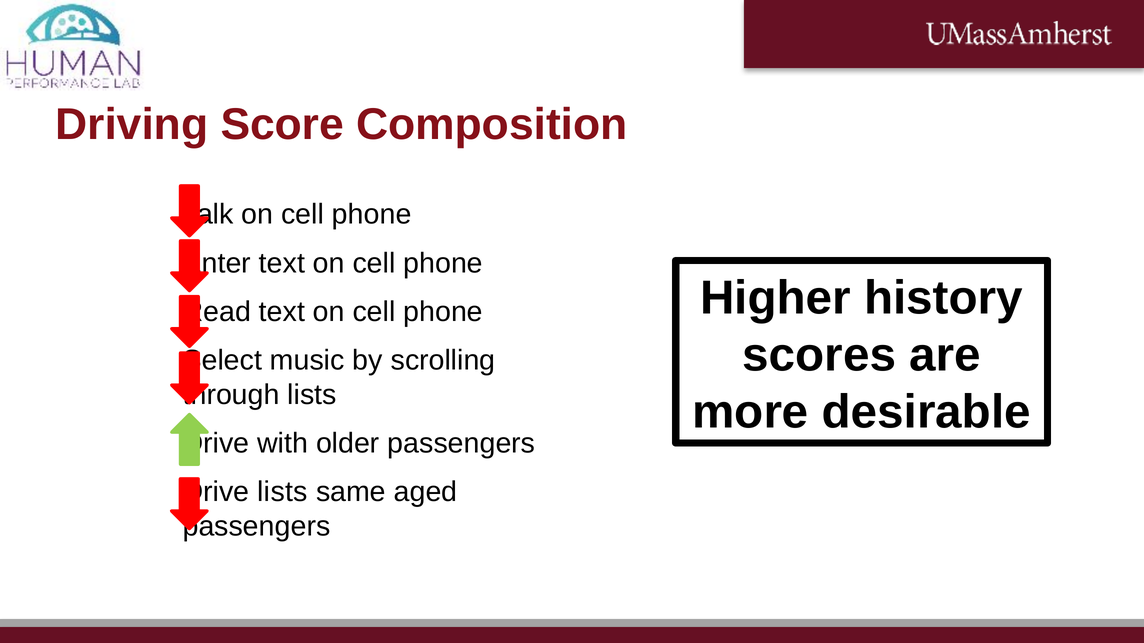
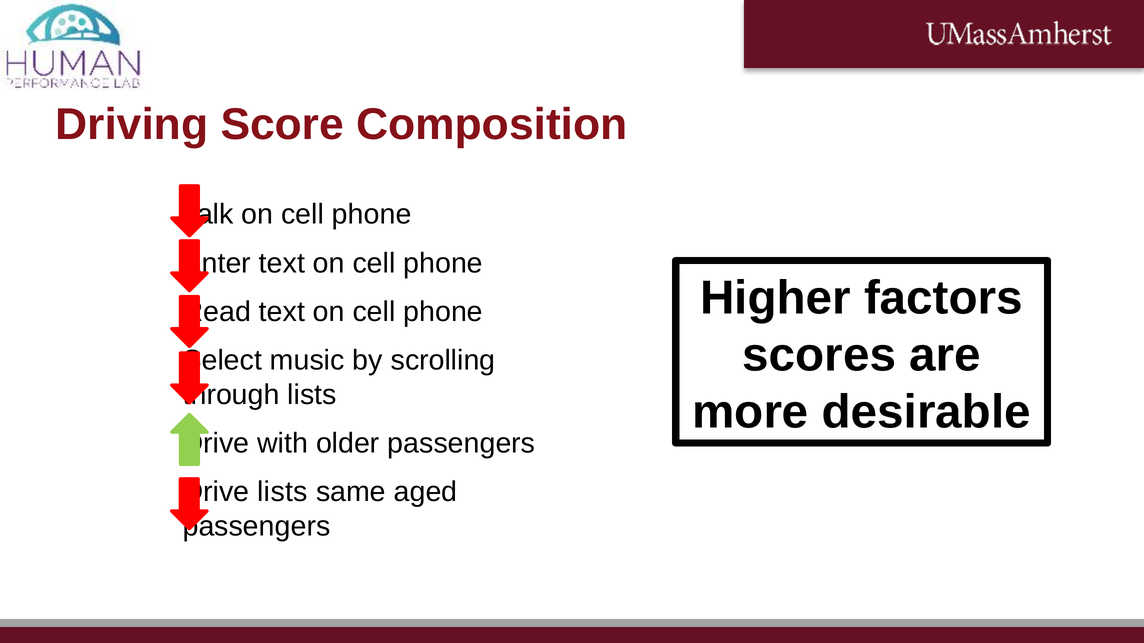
history: history -> factors (943, 298)
